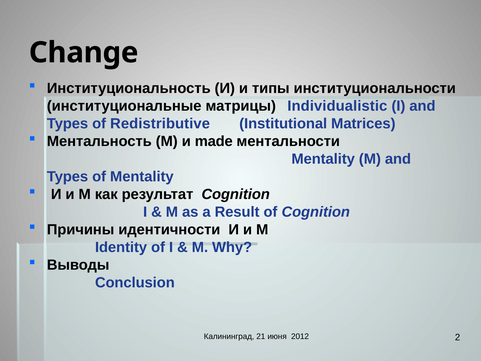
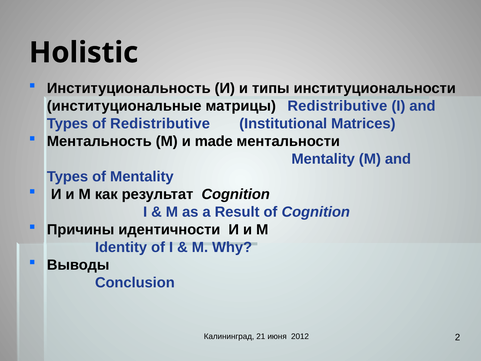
Change: Change -> Holistic (84, 53)
матрицы Individualistic: Individualistic -> Redistributive (337, 106)
